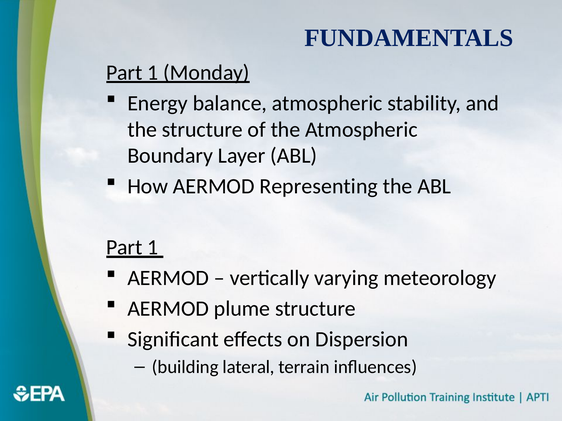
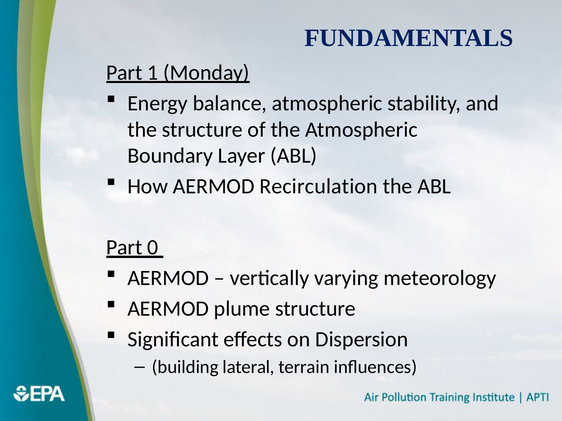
Representing: Representing -> Recirculation (319, 186)
1: 1 -> 0 (153, 248)
